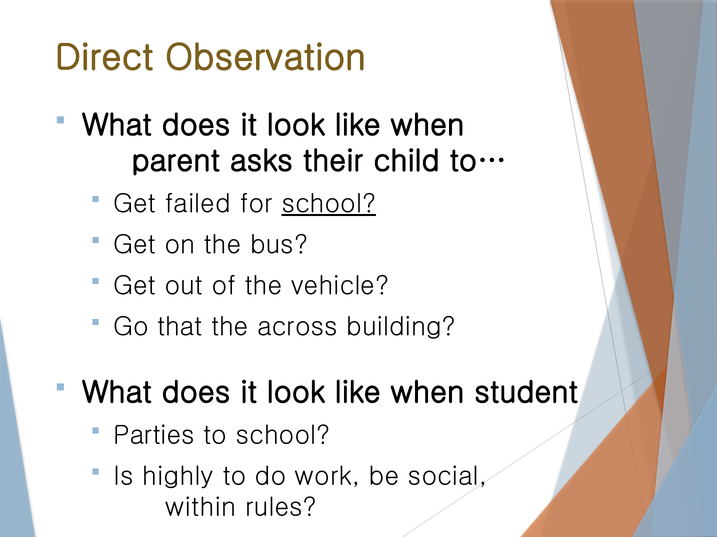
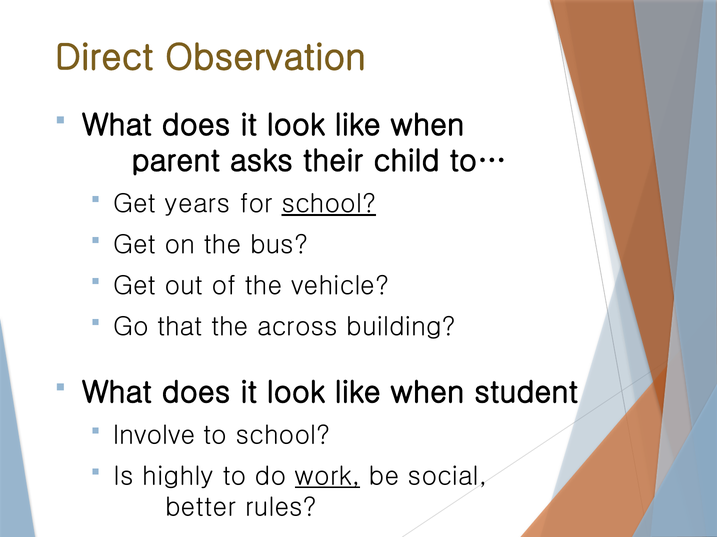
failed: failed -> years (198, 204)
Parties: Parties -> Involve (154, 436)
work underline: none -> present (328, 477)
within: within -> better (201, 508)
